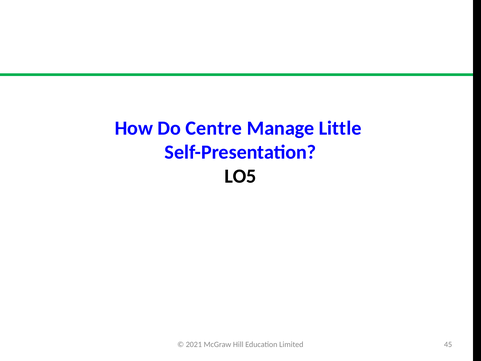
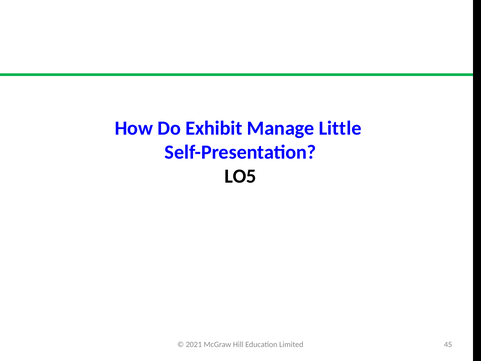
Centre: Centre -> Exhibit (214, 128)
